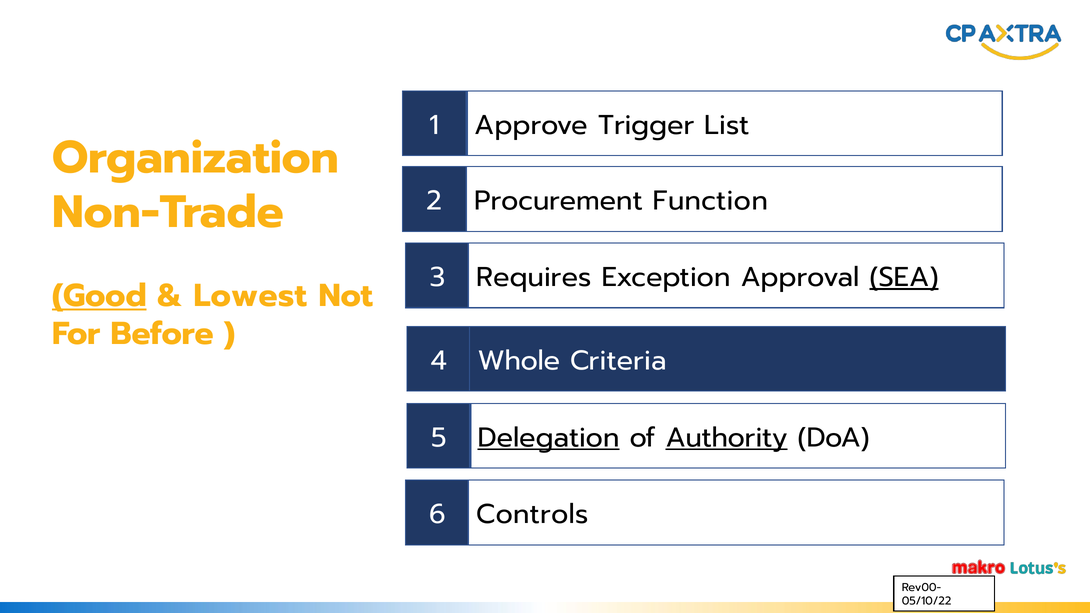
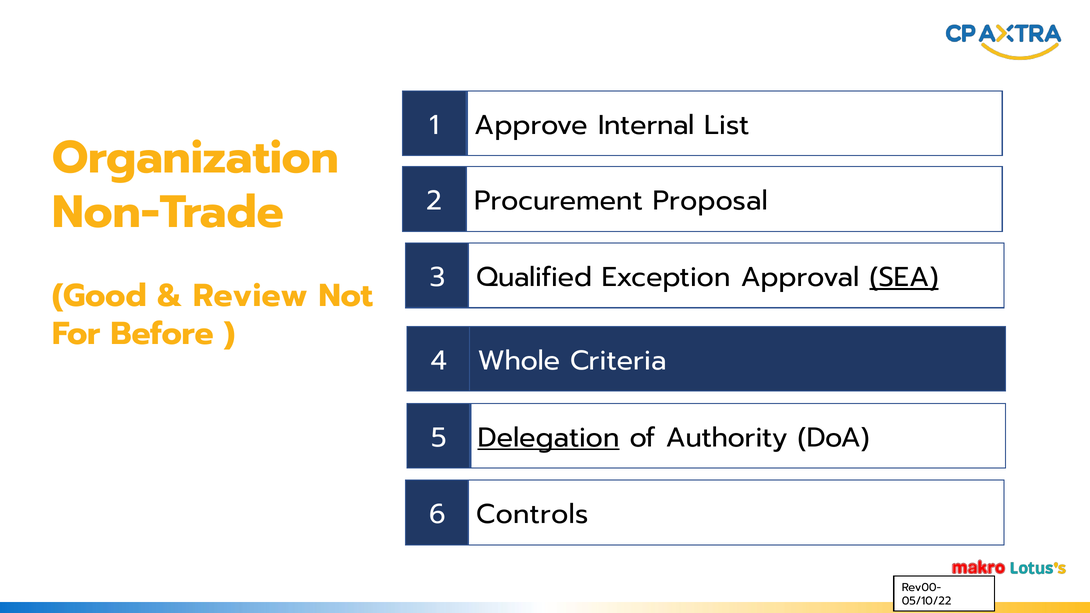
Trigger: Trigger -> Internal (646, 125)
Function: Function -> Proposal (711, 201)
Requires: Requires -> Qualified (534, 277)
Good underline: present -> none (99, 296)
Lowest: Lowest -> Review (250, 296)
Authority underline: present -> none (727, 438)
